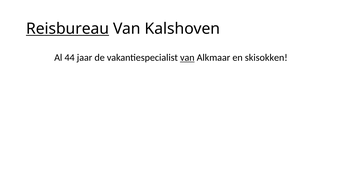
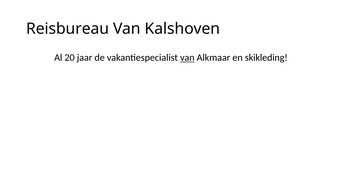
Reisbureau underline: present -> none (68, 29)
44: 44 -> 20 (70, 58)
skisokken: skisokken -> skikleding (266, 58)
